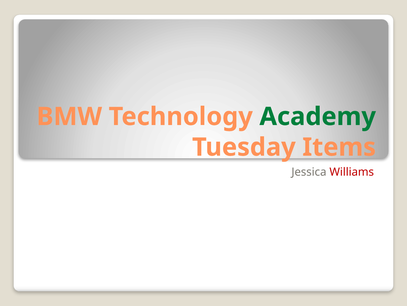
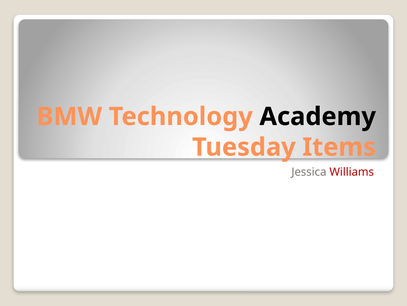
Academy colour: green -> black (318, 116)
